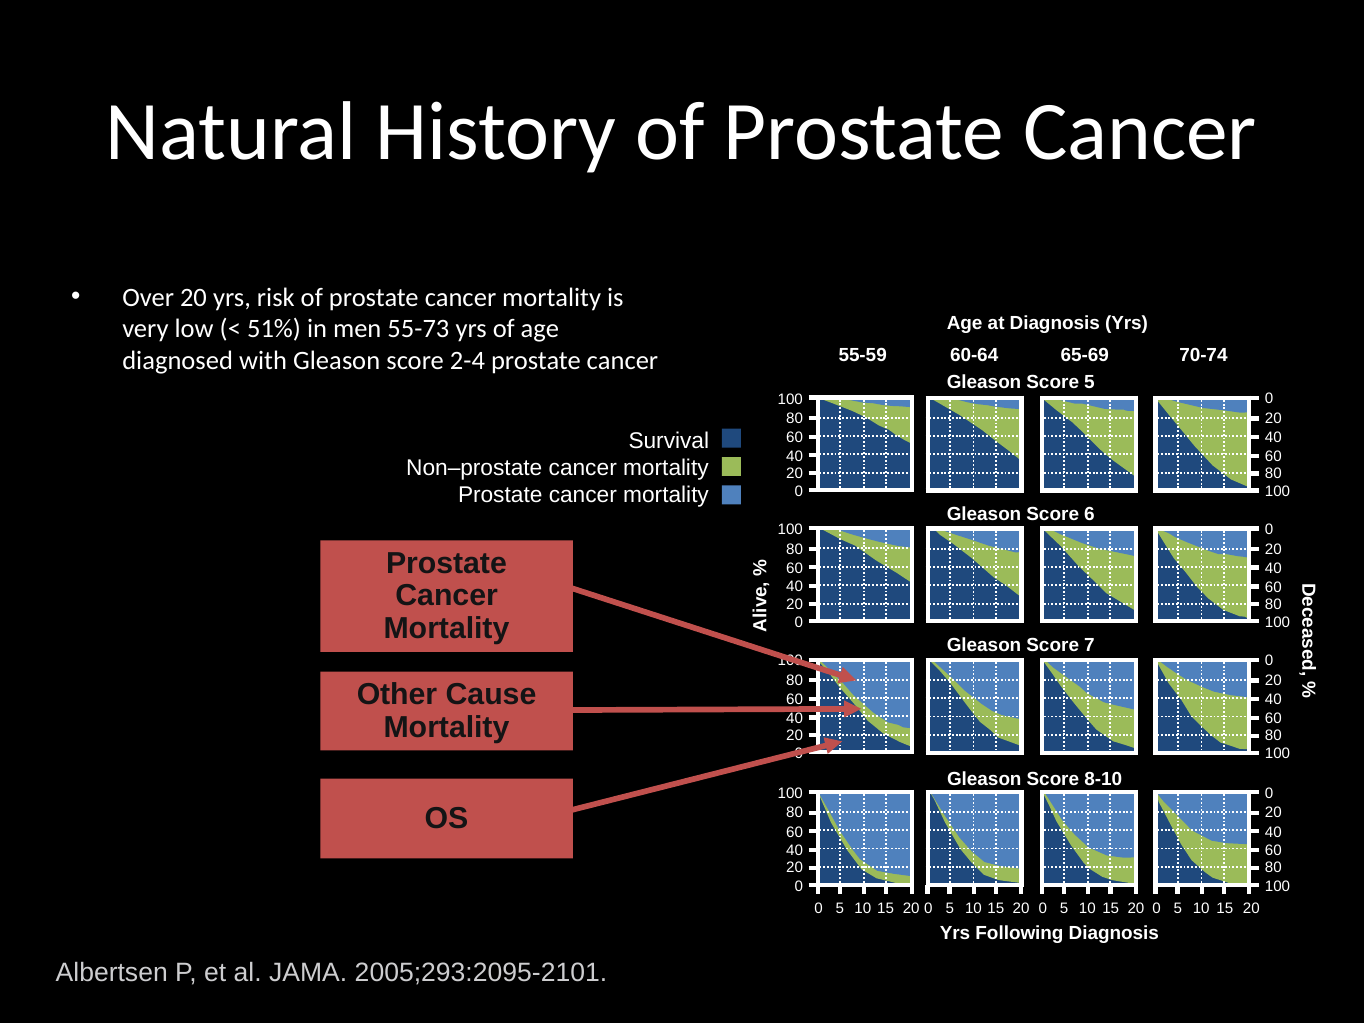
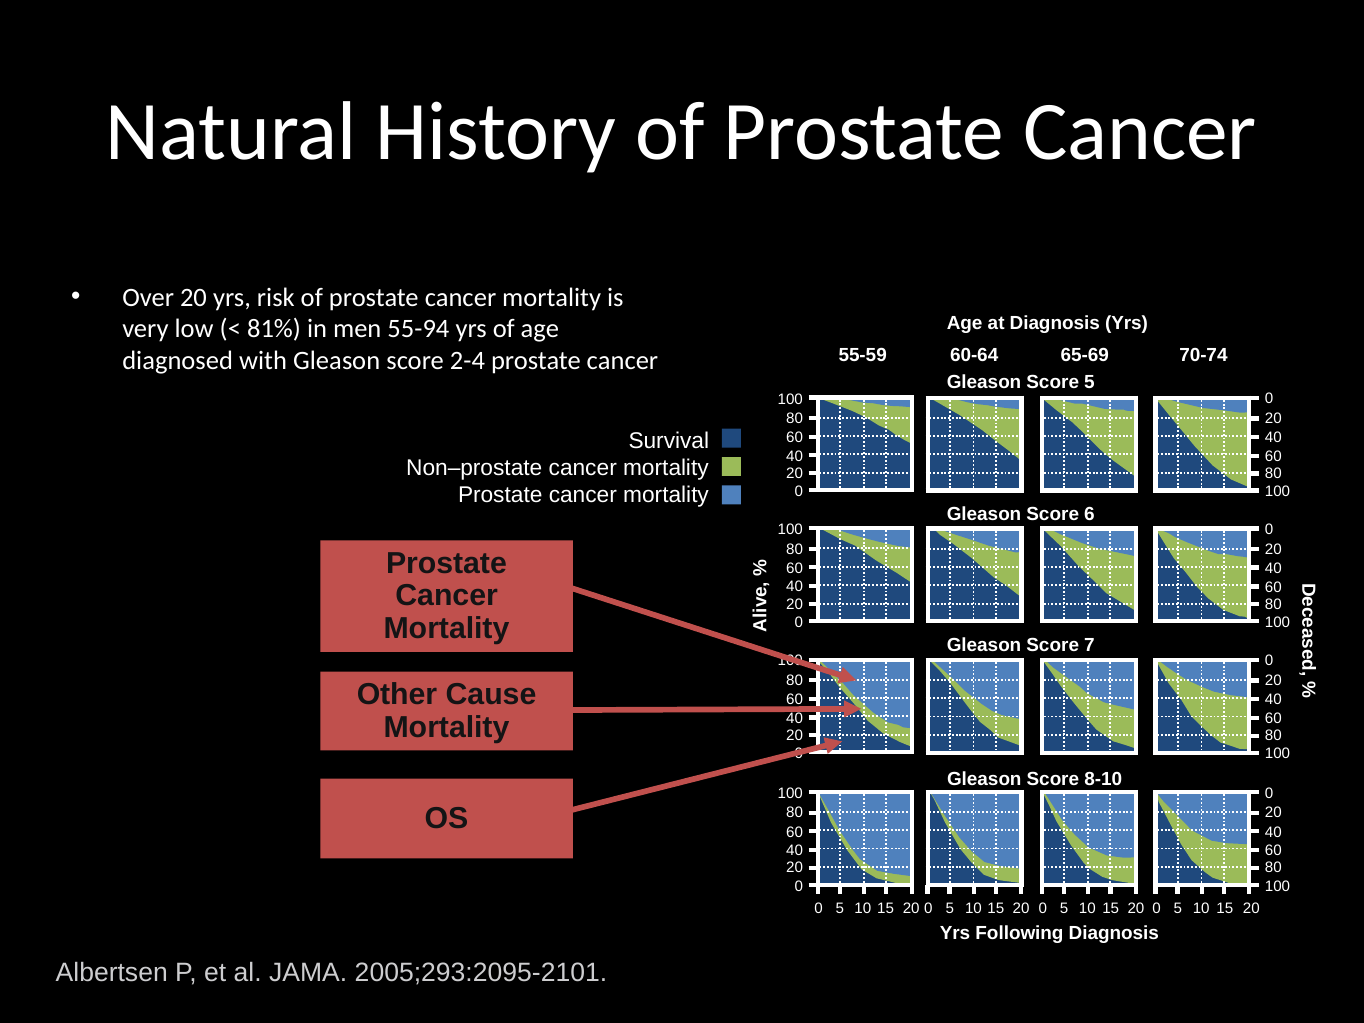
51%: 51% -> 81% (274, 329)
55-73: 55-73 -> 55-94 (418, 329)
